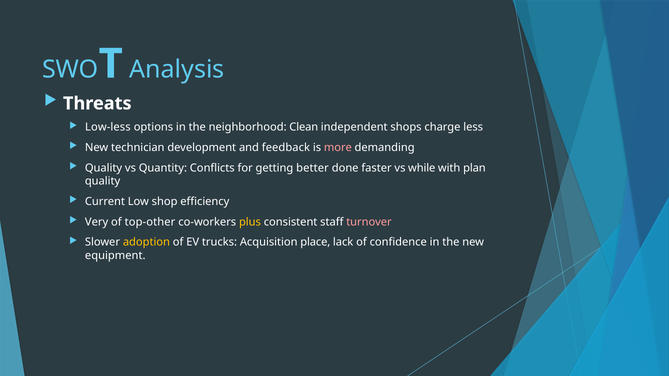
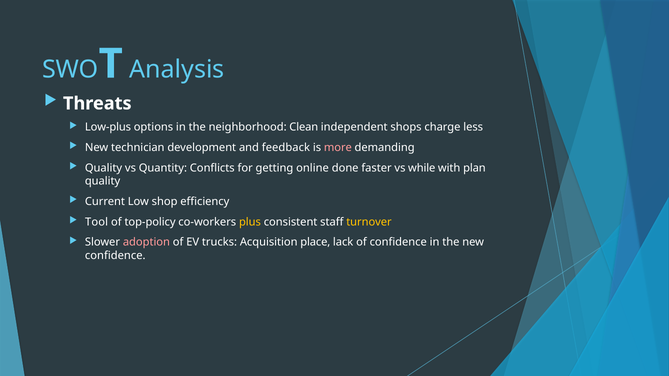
Low-less: Low-less -> Low-plus (108, 127)
better: better -> online (313, 168)
Very: Very -> Tool (97, 222)
top-other: top-other -> top-policy (150, 222)
turnover colour: pink -> yellow (369, 222)
adoption colour: yellow -> pink (146, 242)
equipment: equipment -> confidence (115, 256)
